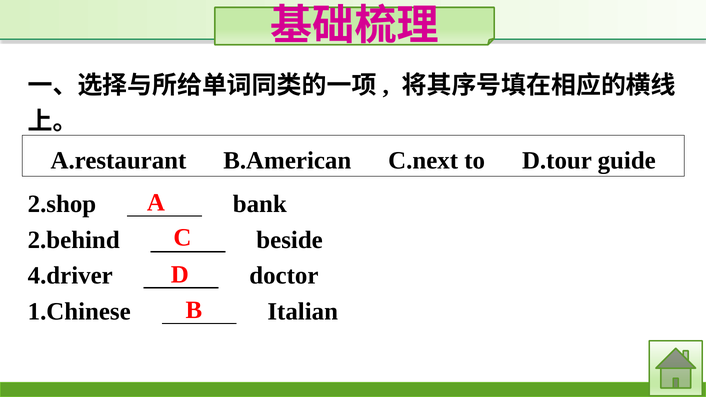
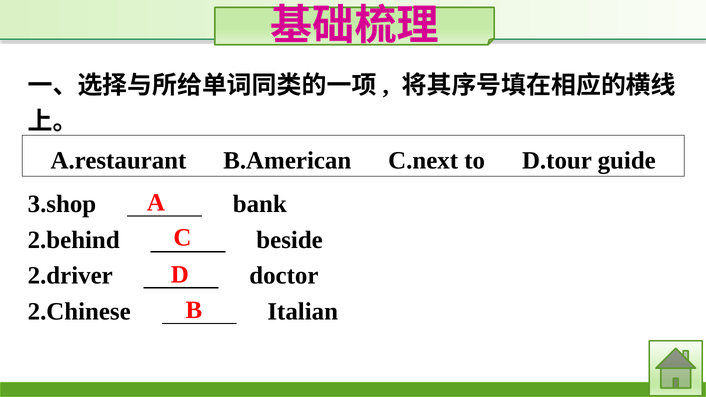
2.shop: 2.shop -> 3.shop (62, 204)
4.driver: 4.driver -> 2.driver (70, 276)
1.Chinese: 1.Chinese -> 2.Chinese (79, 312)
